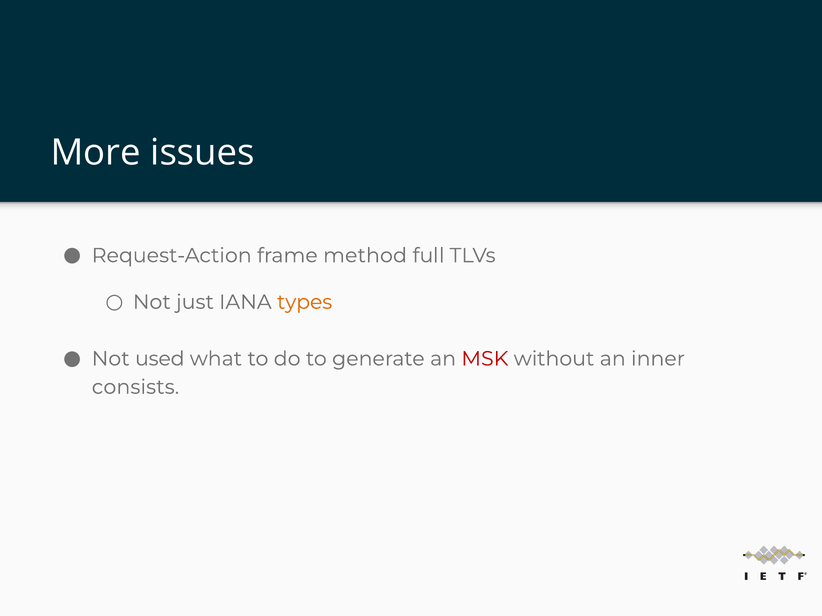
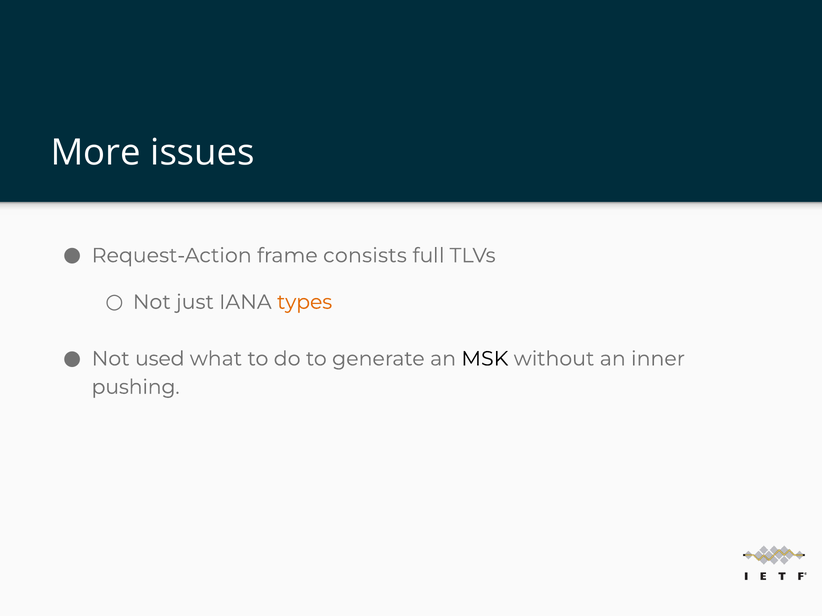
method: method -> consists (365, 256)
MSK colour: red -> black (485, 359)
consists: consists -> pushing (136, 387)
